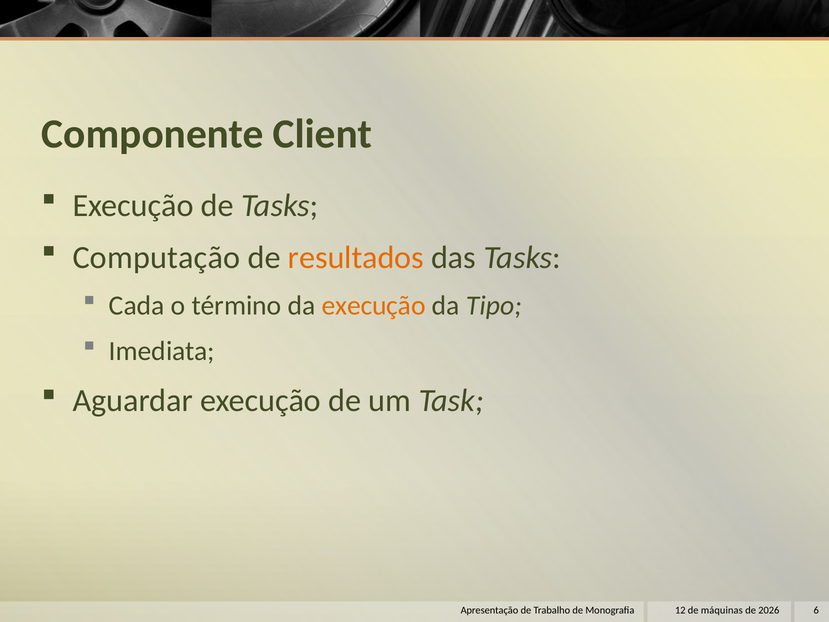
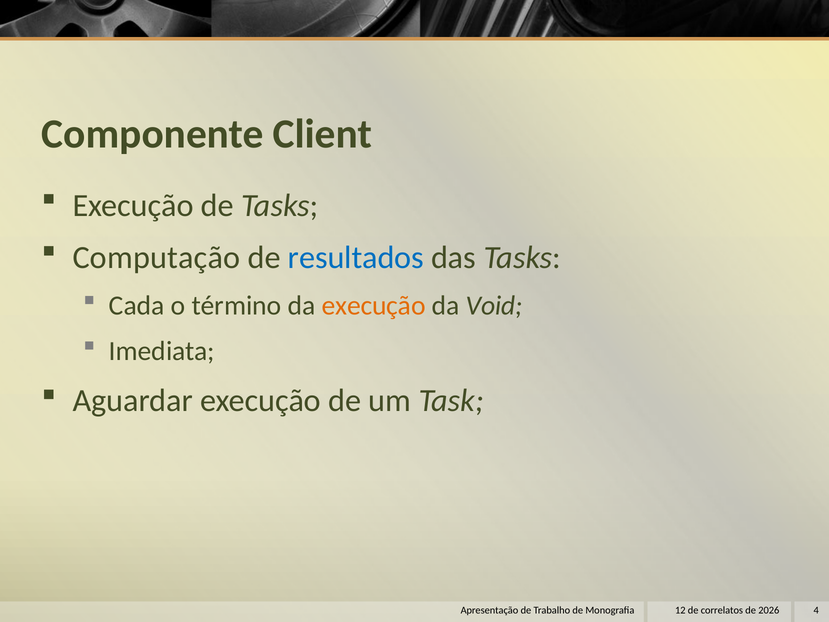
resultados colour: orange -> blue (356, 257)
Tipo: Tipo -> Void (494, 305)
máquinas: máquinas -> correlatos (722, 610)
6: 6 -> 4 (816, 610)
